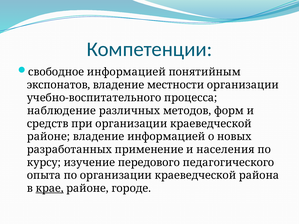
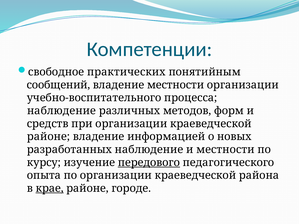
свободное информацией: информацией -> практических (126, 72)
экспонатов: экспонатов -> сообщений (58, 85)
разработанных применение: применение -> наблюдение (149, 150)
и населения: населения -> местности (225, 150)
передового underline: none -> present (149, 163)
